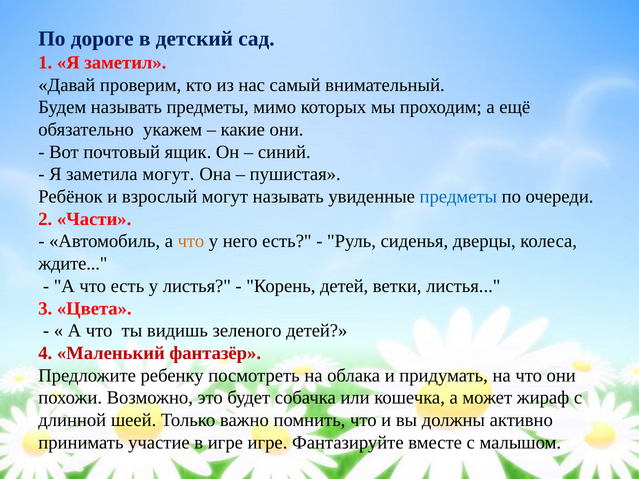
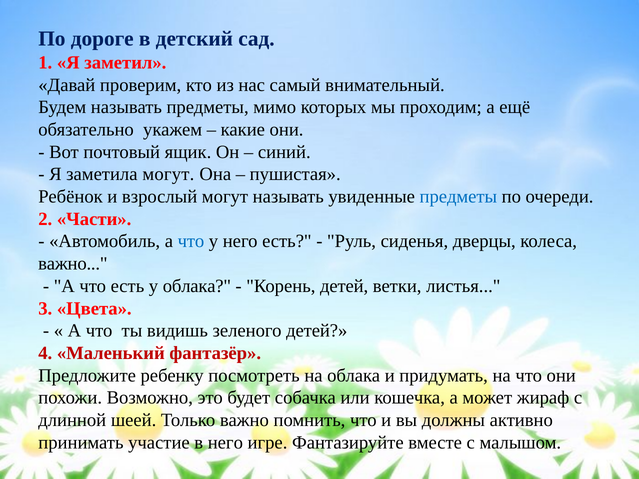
что colour: orange -> blue (191, 241)
ждите: ждите -> важно (73, 264)
у листья: листья -> облака (197, 286)
в игре: игре -> него (225, 443)
